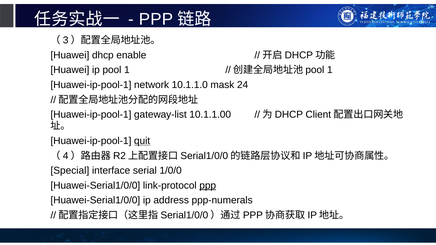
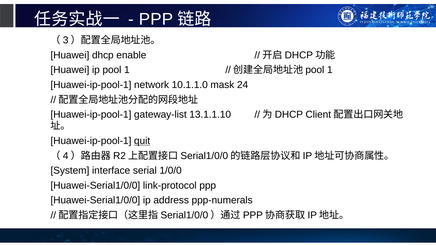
10.1.1.00: 10.1.1.00 -> 13.1.1.10 (210, 115)
Special: Special -> System (70, 171)
ppp underline: present -> none (208, 186)
